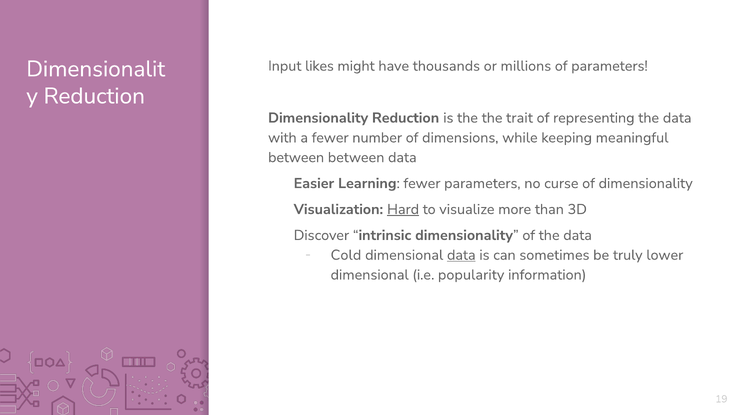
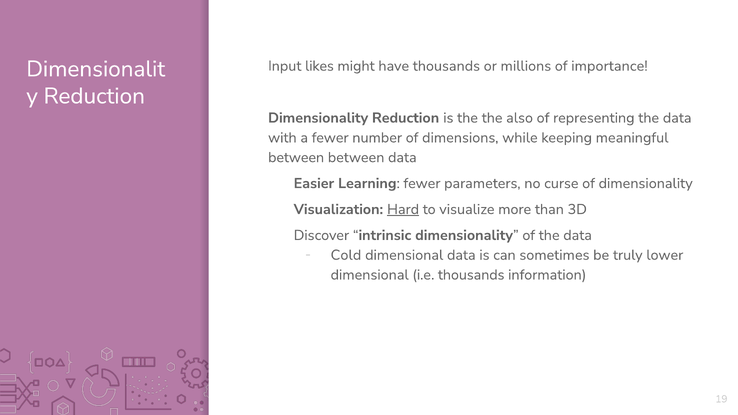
of parameters: parameters -> importance (609, 66)
trait: trait -> also (520, 118)
data underline: present -> none (461, 255)
i.e popularity: popularity -> thousands (471, 275)
